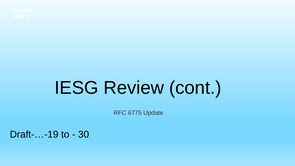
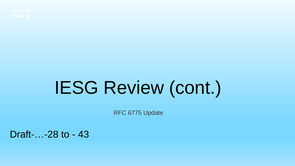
Draft-…-19: Draft-…-19 -> Draft-…-28 (34, 134)
30: 30 -> 43 (84, 134)
